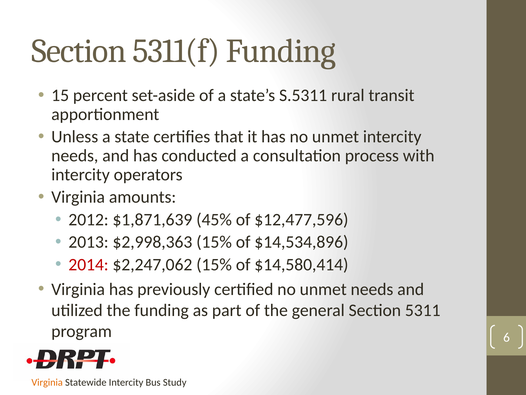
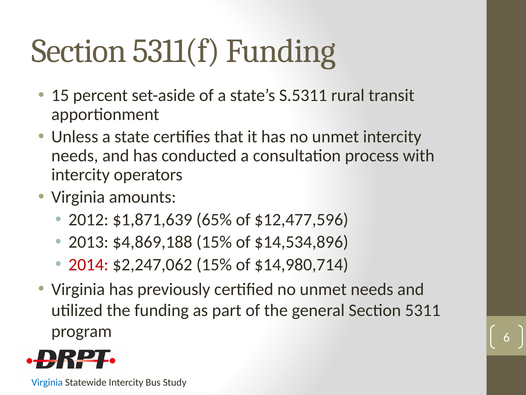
45%: 45% -> 65% (214, 219)
$2,998,363: $2,998,363 -> $4,869,188 (152, 242)
$14,580,414: $14,580,414 -> $14,980,714 (301, 264)
Virginia colour: orange -> blue (47, 382)
